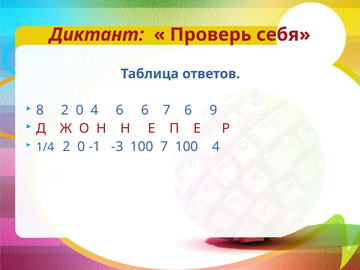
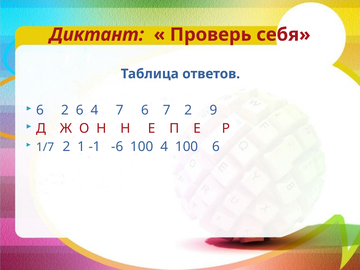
8: 8 -> 6 (40, 110)
0: 0 -> 6 (80, 110)
4 6: 6 -> 7 (120, 110)
7 6: 6 -> 2 (188, 110)
1/4: 1/4 -> 1/7 (45, 147)
0: 0 -> 1 (81, 147)
-3: -3 -> -6 (117, 147)
100 7: 7 -> 4 (164, 147)
100 4: 4 -> 6 (216, 147)
